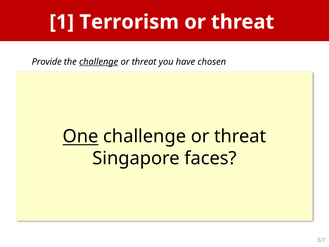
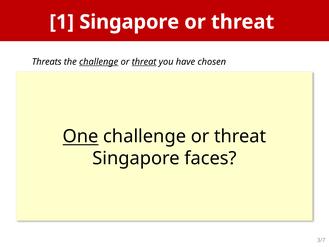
1 Terrorism: Terrorism -> Singapore (129, 22)
Provide: Provide -> Threats (47, 62)
threat underline: none -> present (144, 62)
